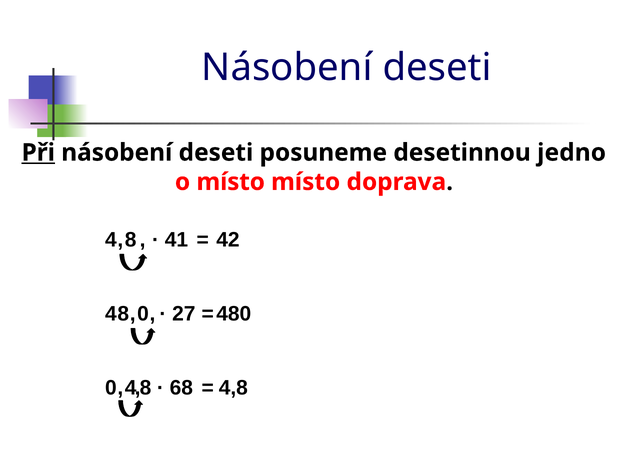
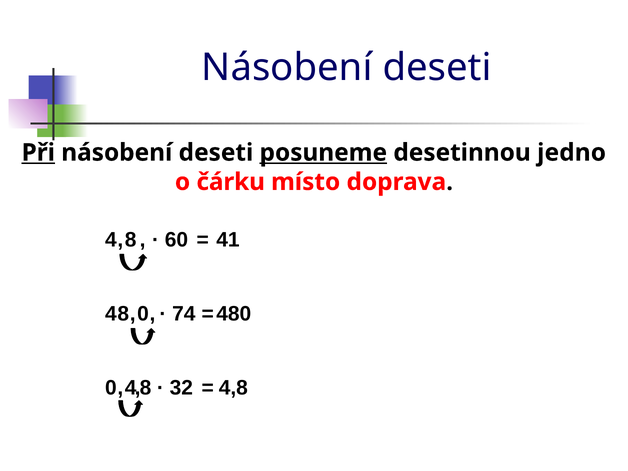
posuneme underline: none -> present (323, 153)
o místo: místo -> čárku (231, 182)
41: 41 -> 60 (176, 240)
42: 42 -> 41 (228, 240)
27: 27 -> 74 (184, 314)
68: 68 -> 32 (181, 388)
